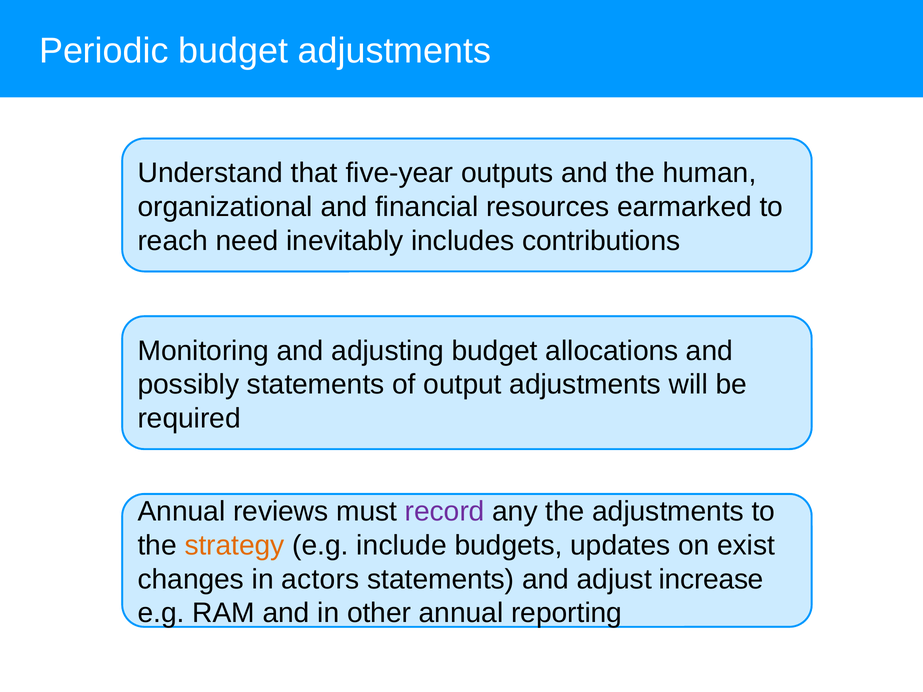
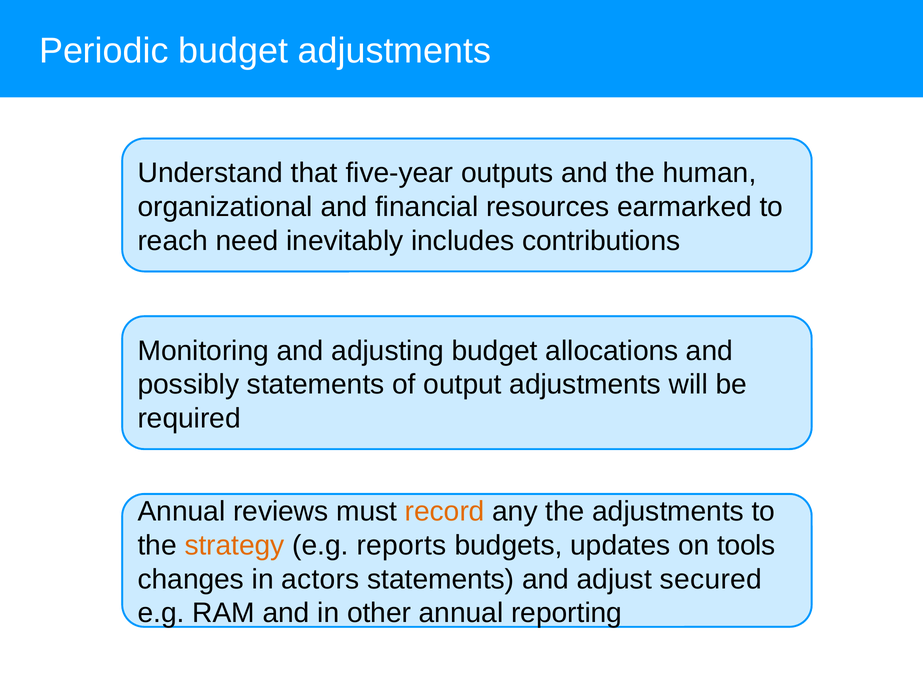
record colour: purple -> orange (445, 512)
include: include -> reports (402, 546)
exist: exist -> tools (746, 546)
increase: increase -> secured (711, 579)
